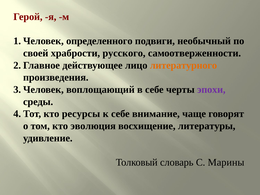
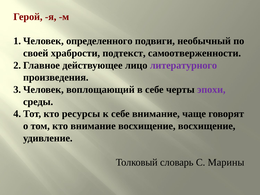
русского: русского -> подтекст (124, 53)
литературного colour: orange -> purple (183, 65)
кто эволюция: эволюция -> внимание (93, 126)
восхищение литературы: литературы -> восхищение (207, 126)
